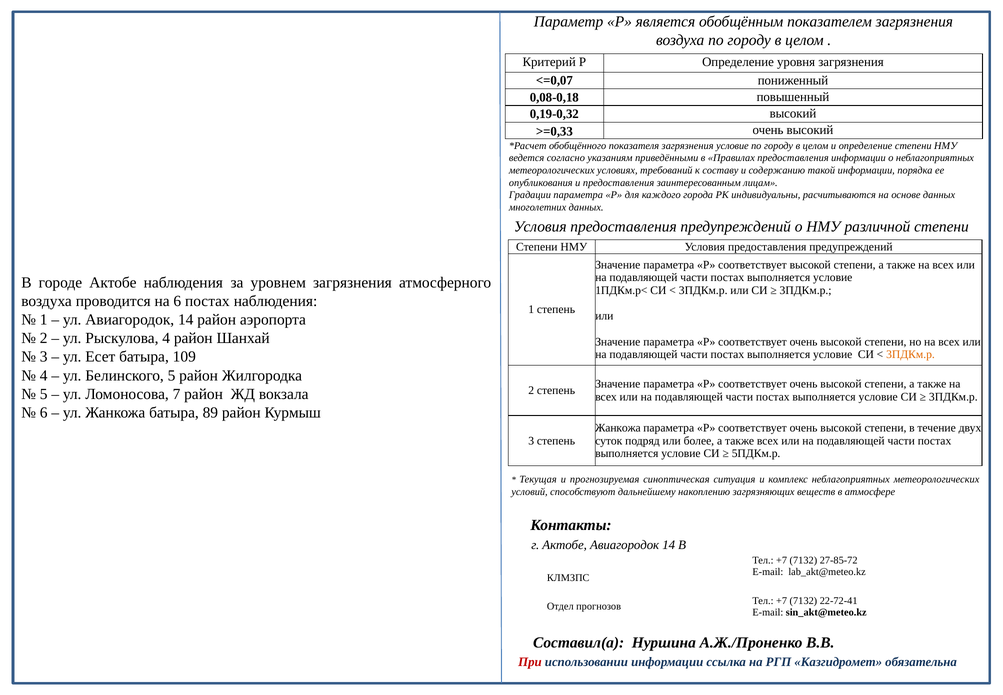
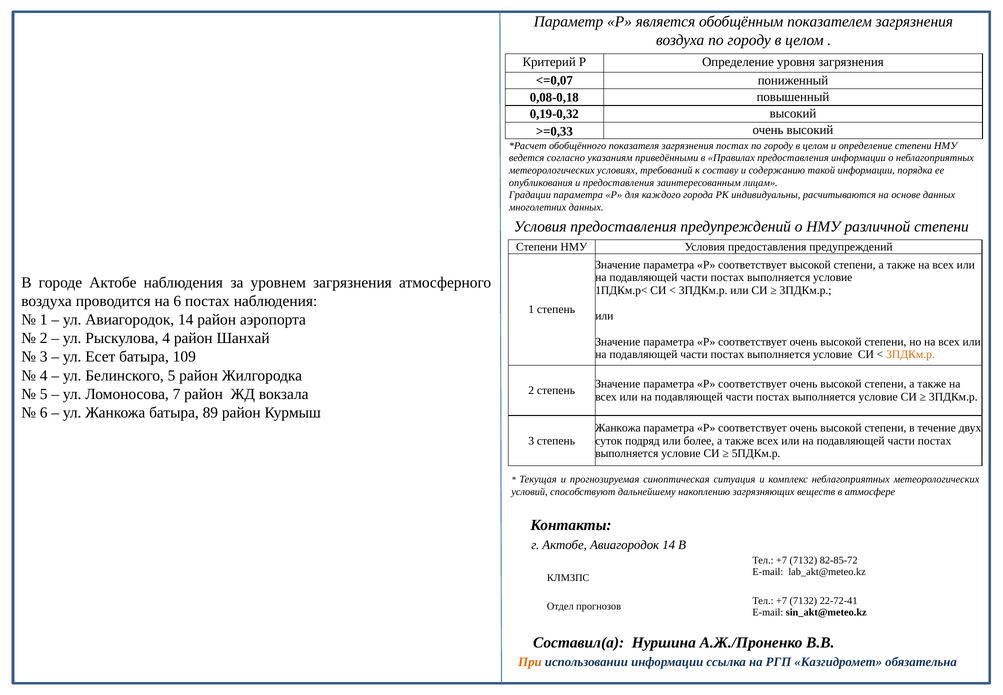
загрязнения условие: условие -> постах (732, 146)
27-85-72: 27-85-72 -> 82-85-72 (839, 560)
При colour: red -> orange (530, 661)
